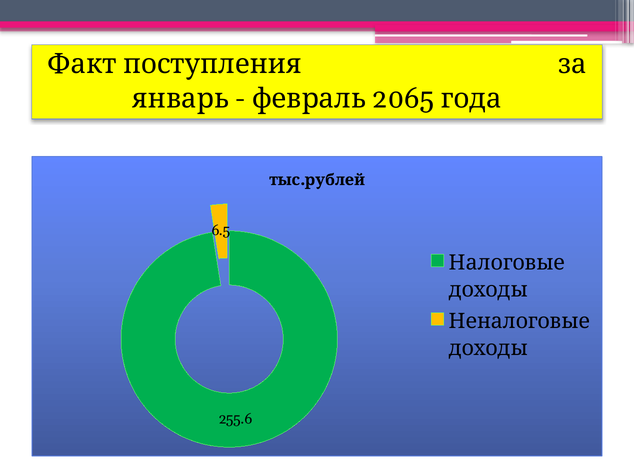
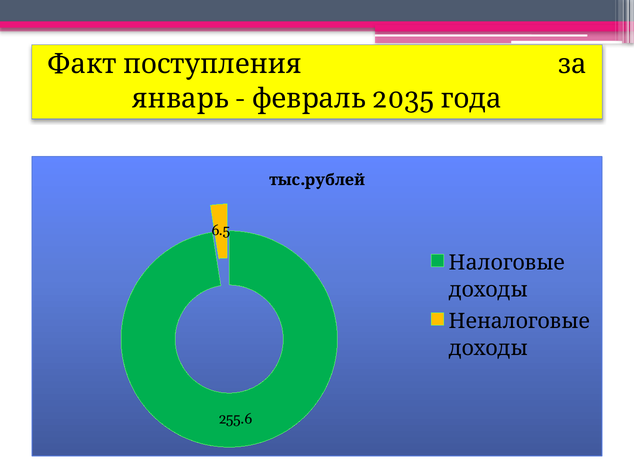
2065: 2065 -> 2035 (403, 98)
